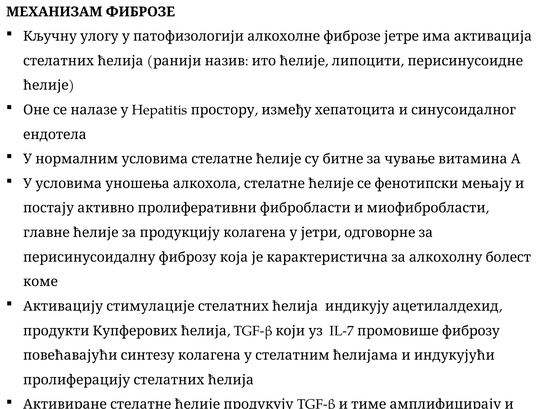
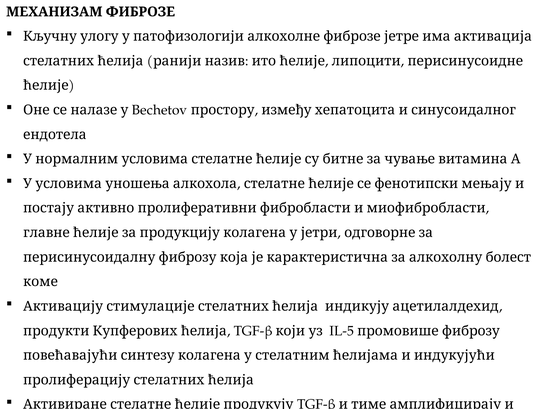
Hepatitis: Hepatitis -> Bechetov (160, 110)
IL-7: IL-7 -> IL-5 (342, 331)
